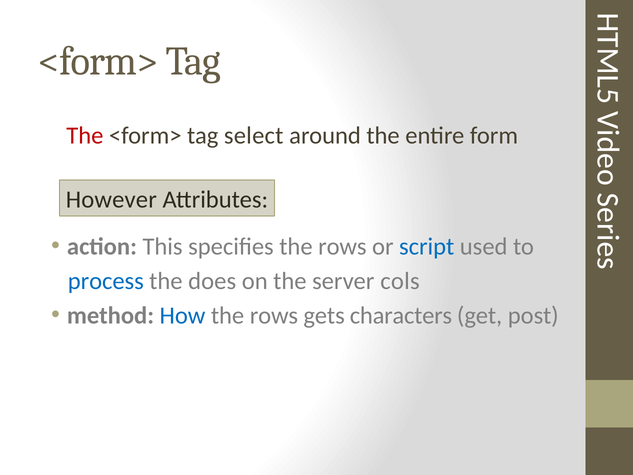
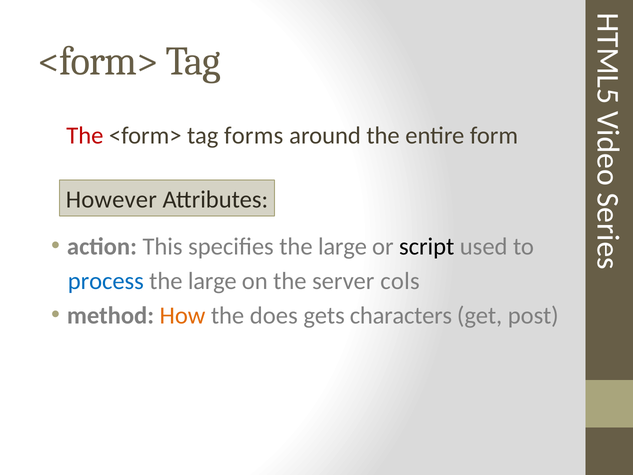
select: select -> forms (254, 136)
specifies the rows: rows -> large (342, 246)
script colour: blue -> black (427, 246)
does: does -> large (212, 281)
How colour: blue -> orange (183, 315)
rows: rows -> does (274, 315)
